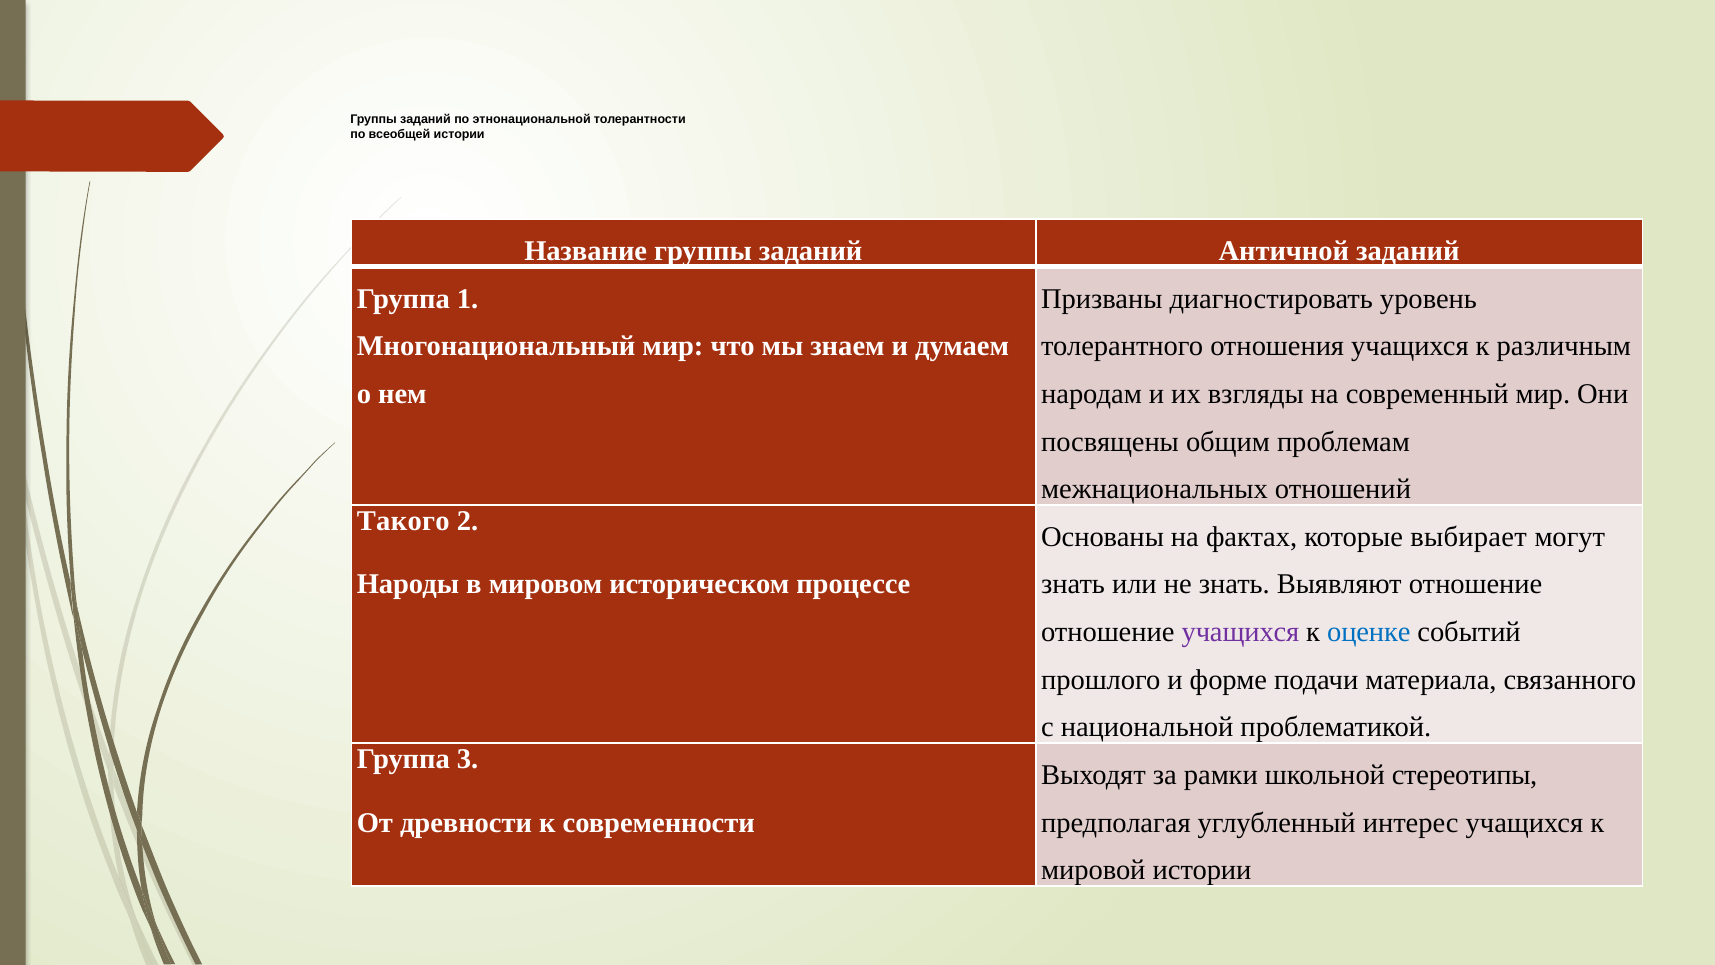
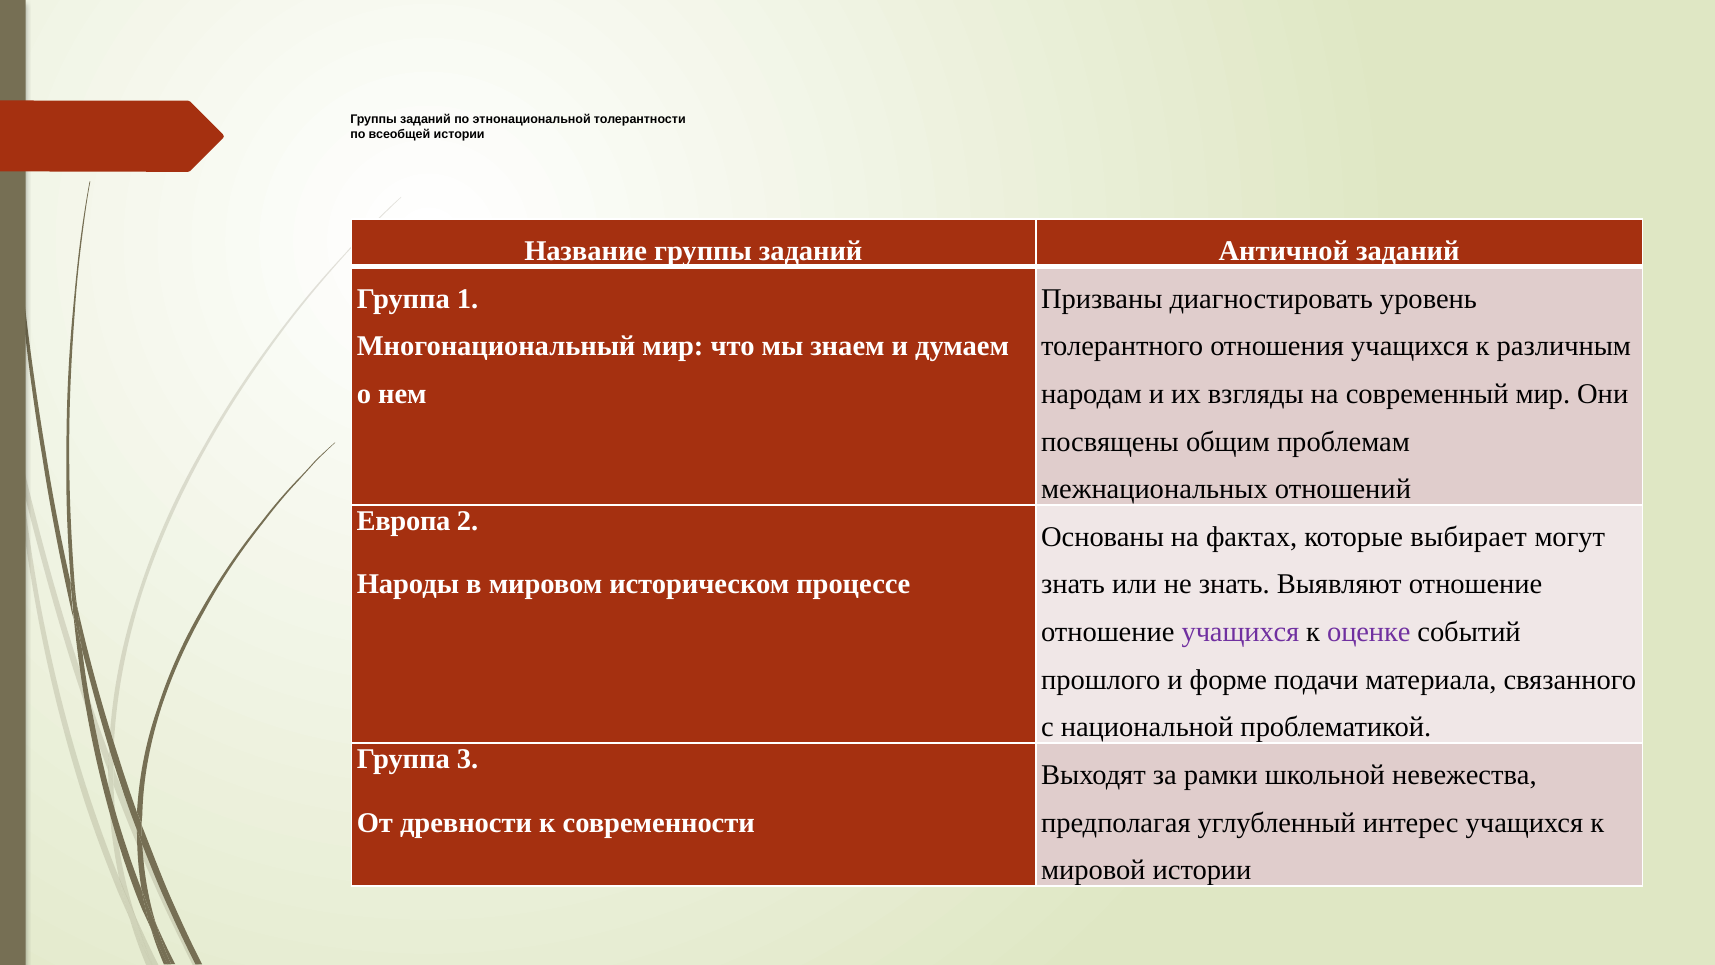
Такого: Такого -> Европа (404, 521)
оценке colour: blue -> purple (1369, 632)
стереотипы: стереотипы -> невежества (1464, 775)
